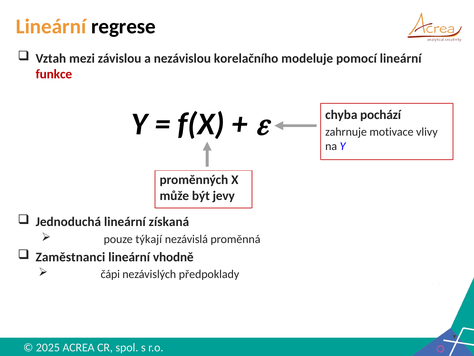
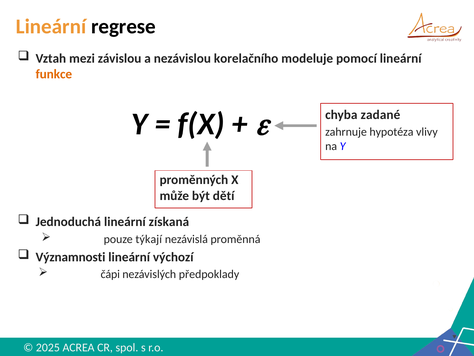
funkce colour: red -> orange (54, 74)
pochází: pochází -> zadané (380, 115)
motivace: motivace -> hypotéza (391, 132)
jevy: jevy -> dětí (224, 195)
Zaměstnanci: Zaměstnanci -> Významnosti (70, 257)
vhodně: vhodně -> výchozí (173, 257)
